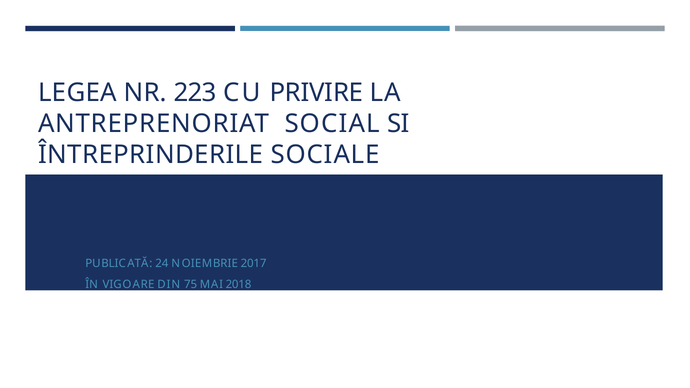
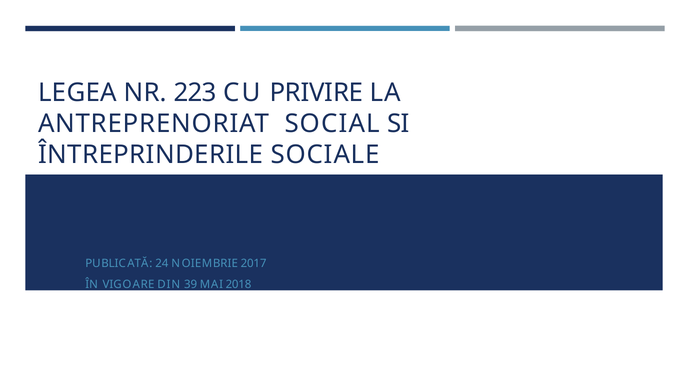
75: 75 -> 39 (191, 284)
